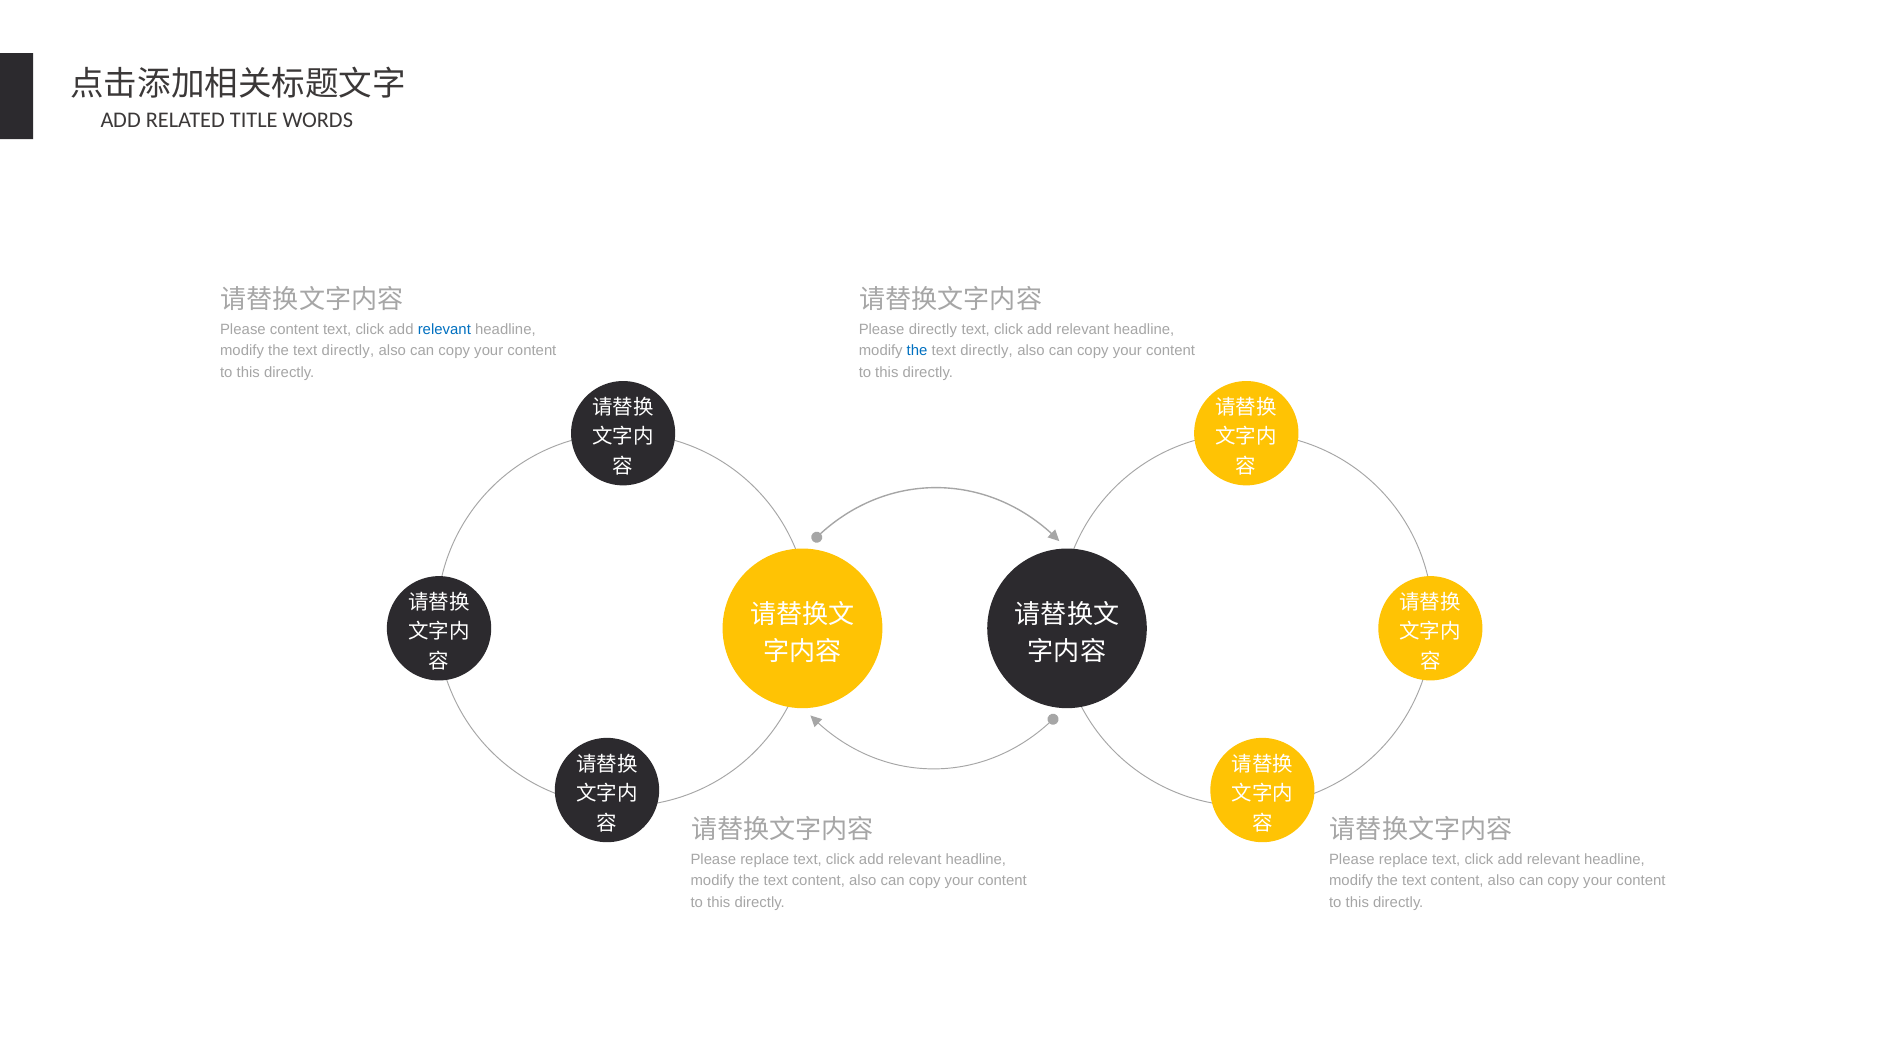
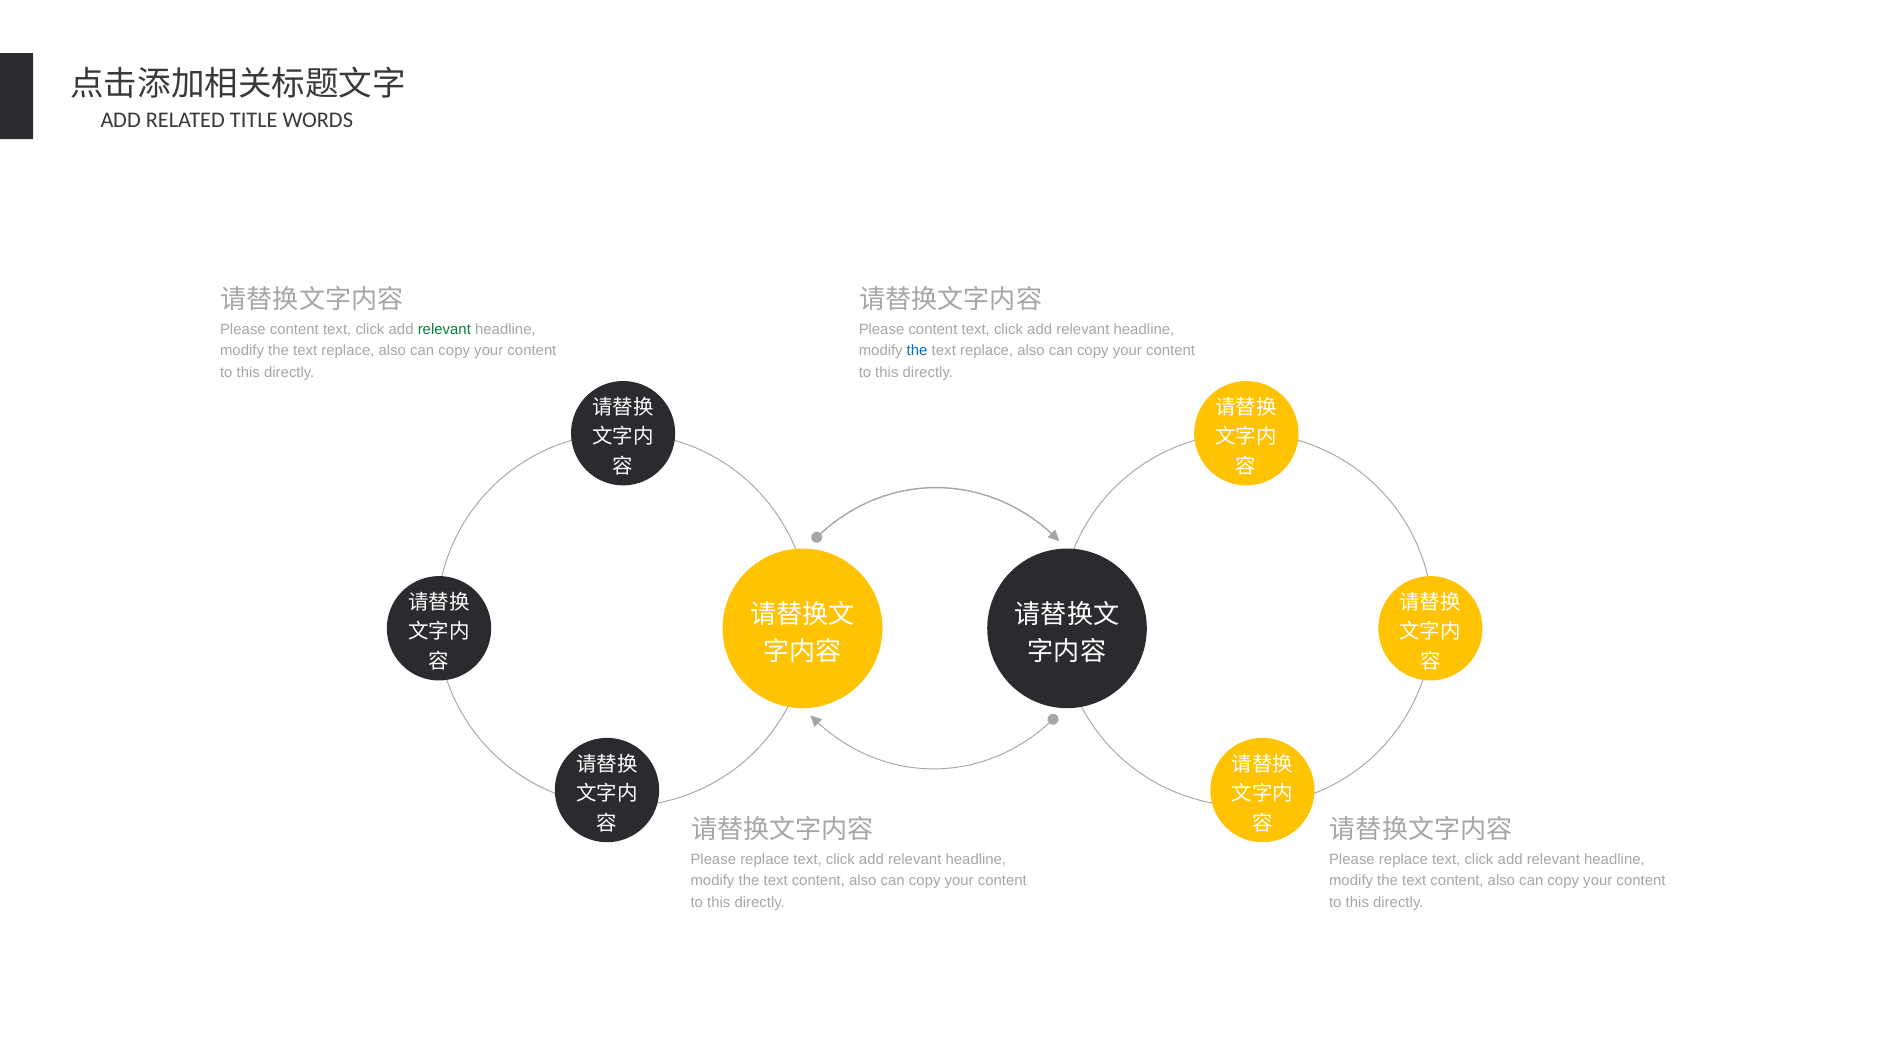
relevant colour: blue -> green (444, 329)
directly: directly -> content (933, 329)
directly: directly -> replace (348, 351)
directly: directly -> replace (987, 351)
